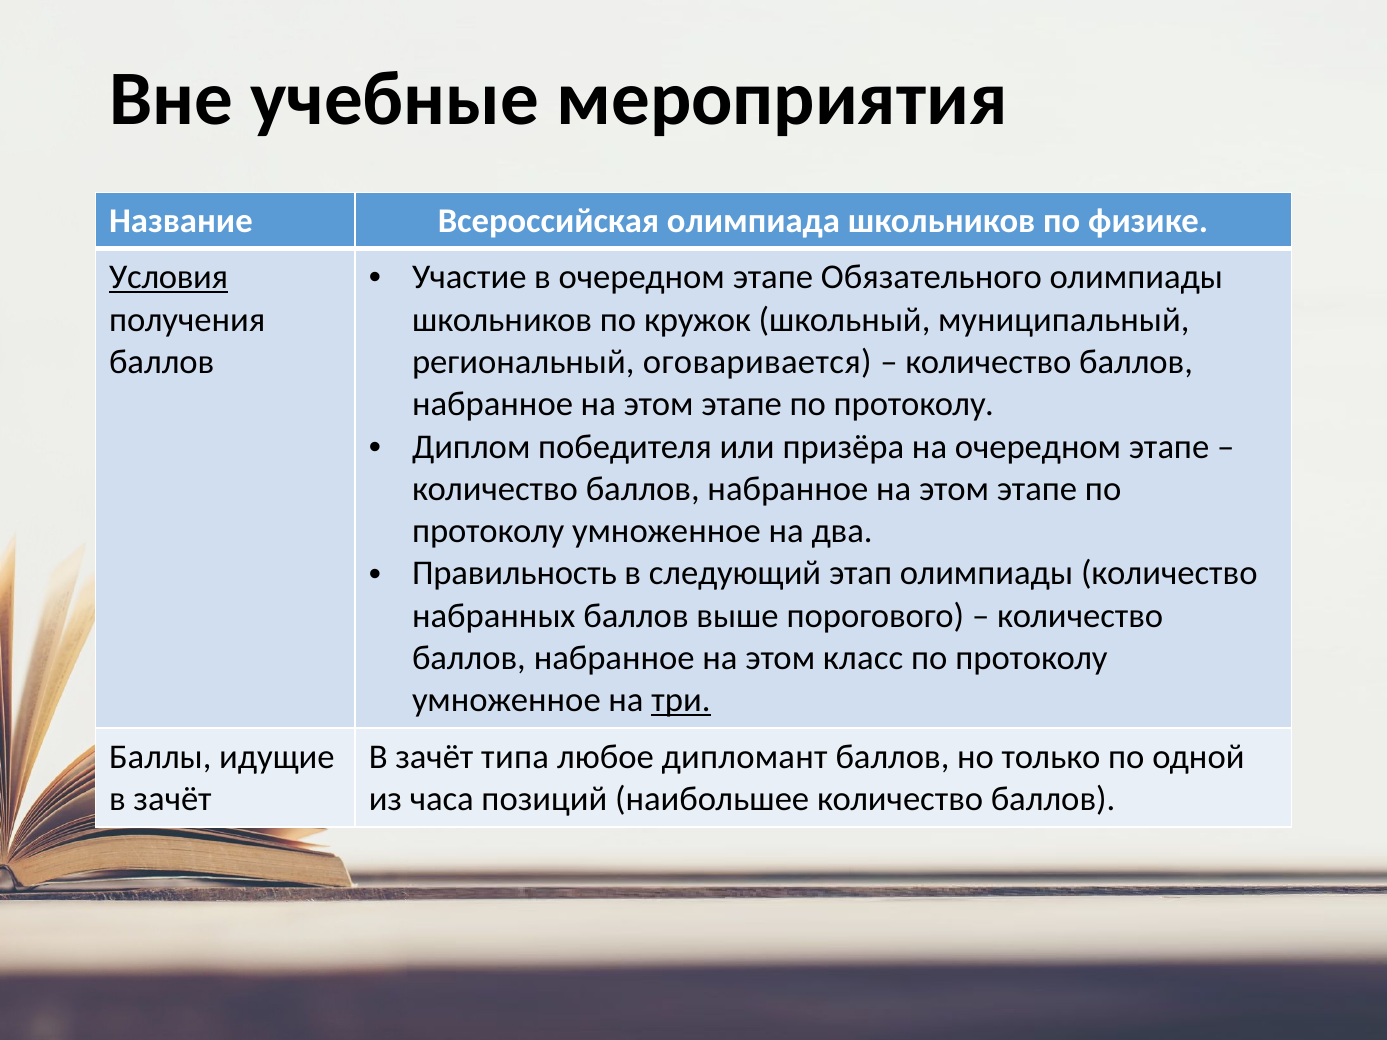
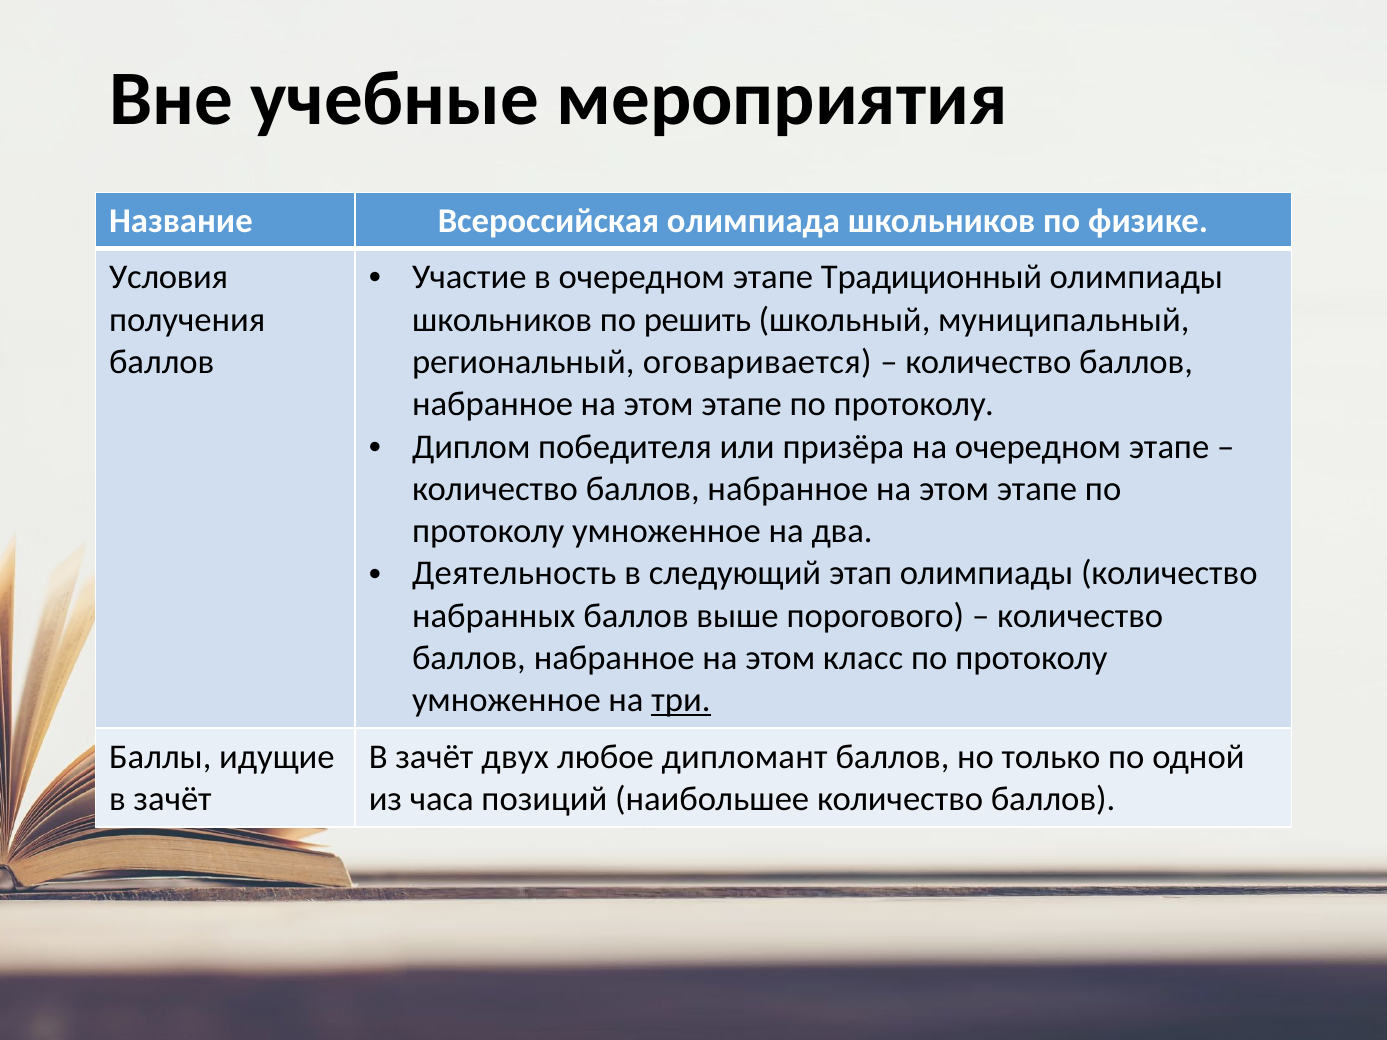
Обязательного: Обязательного -> Традиционный (932, 277)
Условия underline: present -> none (169, 277)
кружок: кружок -> решить (698, 320)
Правильность: Правильность -> Деятельность (514, 574)
типа: типа -> двух (515, 757)
